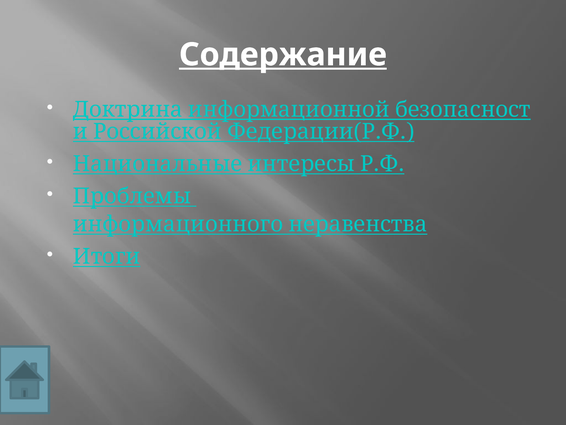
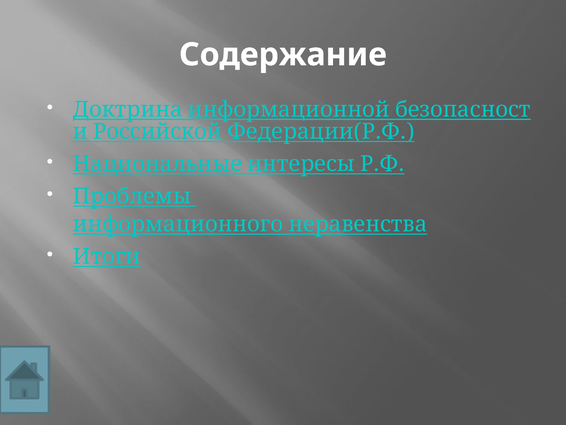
Содержание underline: present -> none (283, 55)
